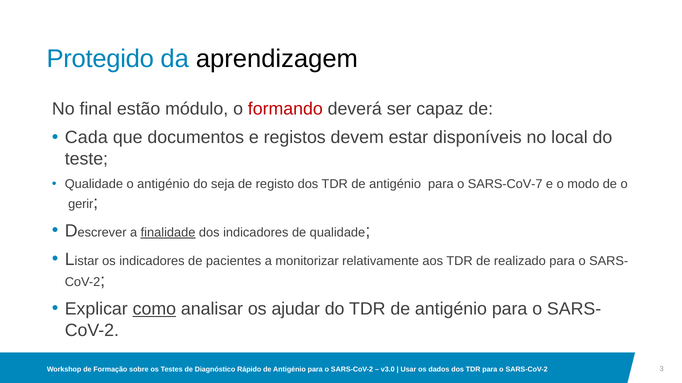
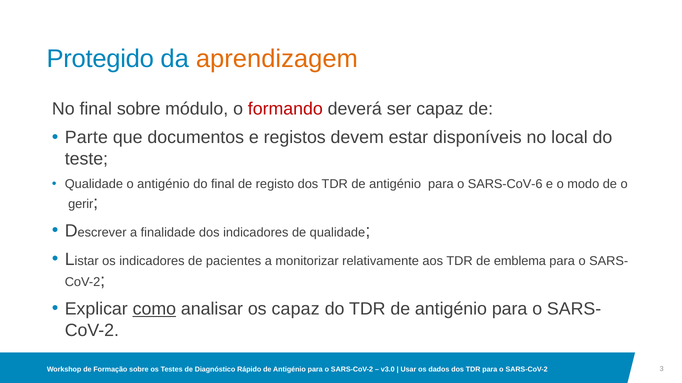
aprendizagem colour: black -> orange (277, 59)
final estão: estão -> sobre (139, 109)
Cada: Cada -> Parte (86, 138)
do seja: seja -> final (223, 184)
SARS-CoV-7: SARS-CoV-7 -> SARS-CoV-6 (505, 184)
finalidade underline: present -> none (168, 233)
realizado: realizado -> emblema (520, 261)
os ajudar: ajudar -> capaz (296, 309)
